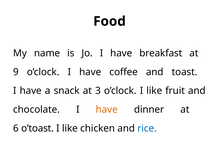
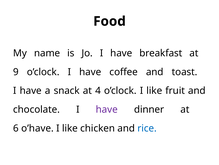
3: 3 -> 4 (98, 90)
have colour: orange -> purple (107, 109)
o’toast: o’toast -> o’have (37, 128)
